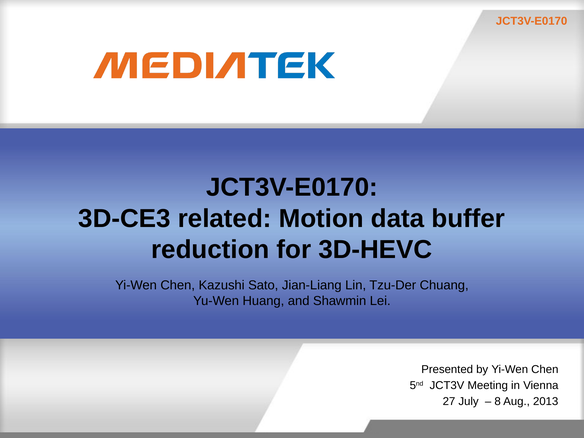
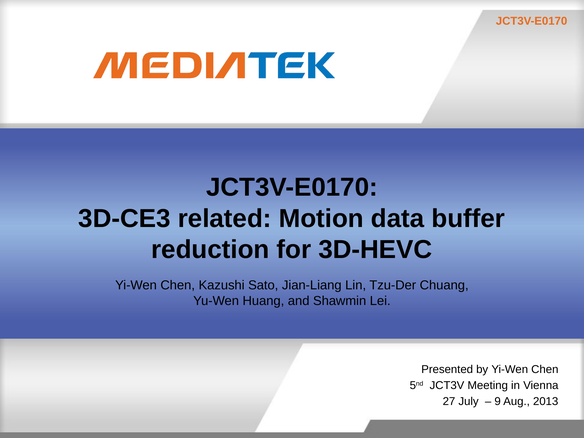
8: 8 -> 9 (498, 401)
